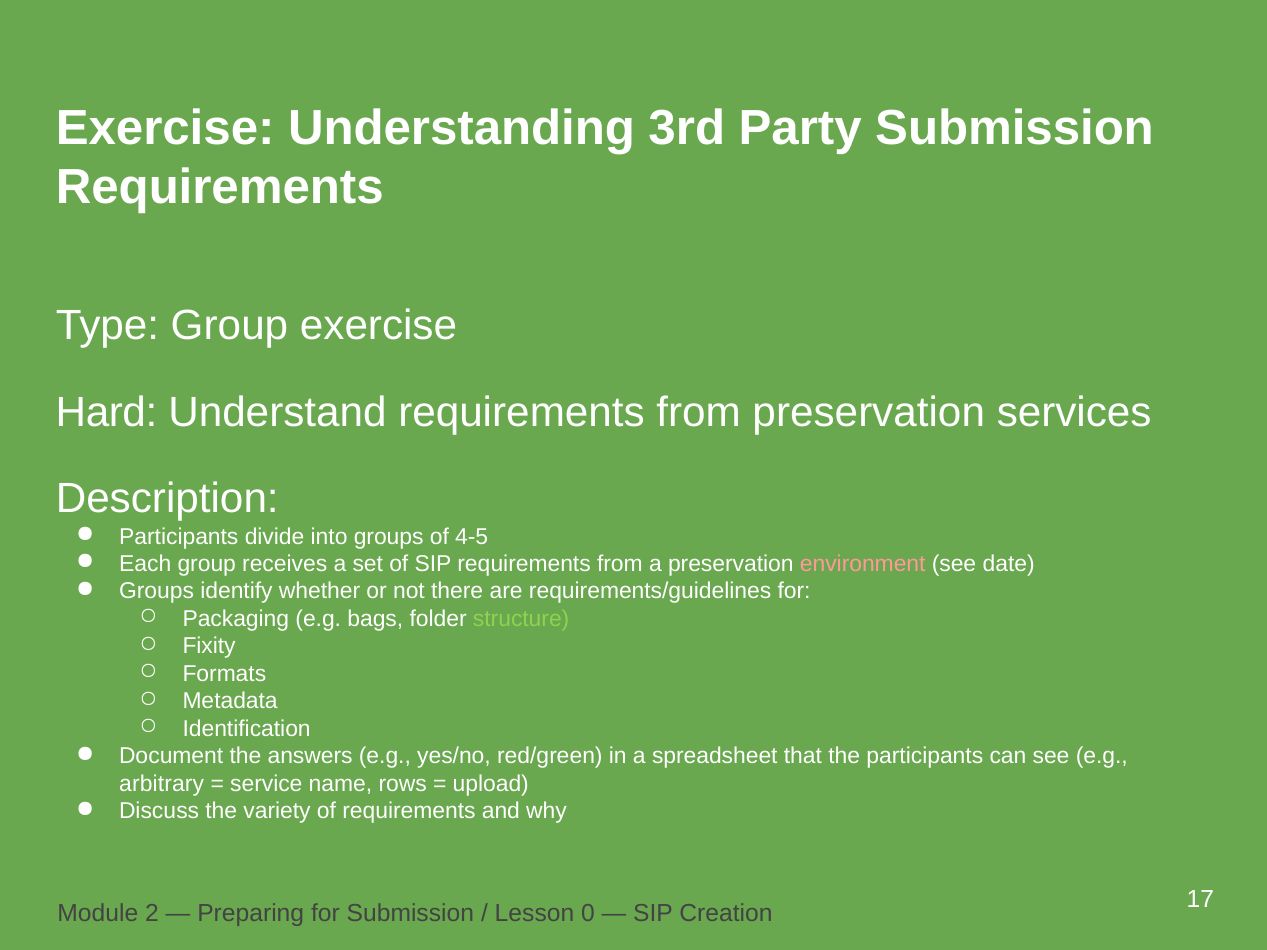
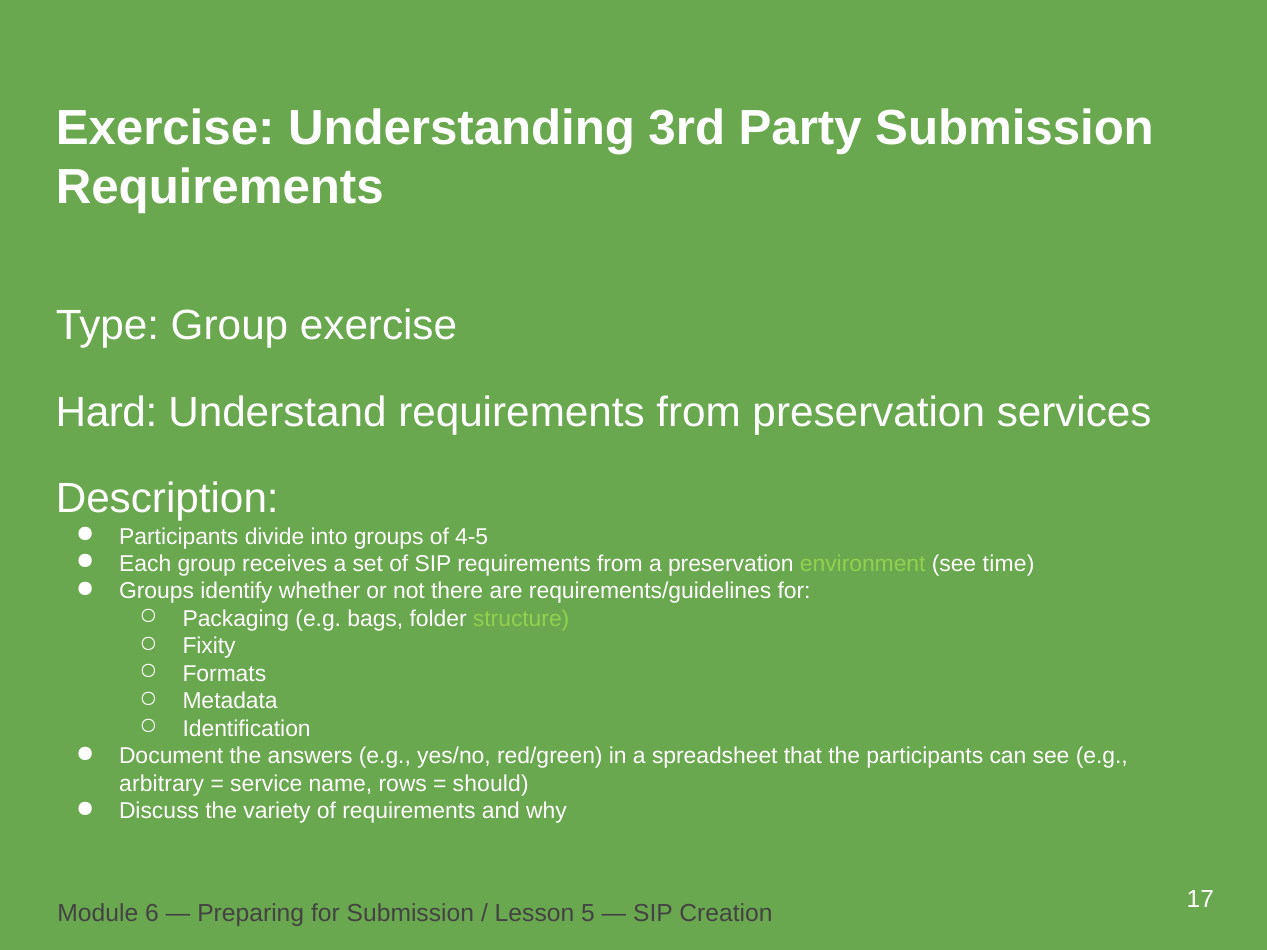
environment colour: pink -> light green (863, 564)
date: date -> time (1009, 564)
upload: upload -> should (491, 784)
2: 2 -> 6 (152, 913)
0: 0 -> 5 (588, 913)
